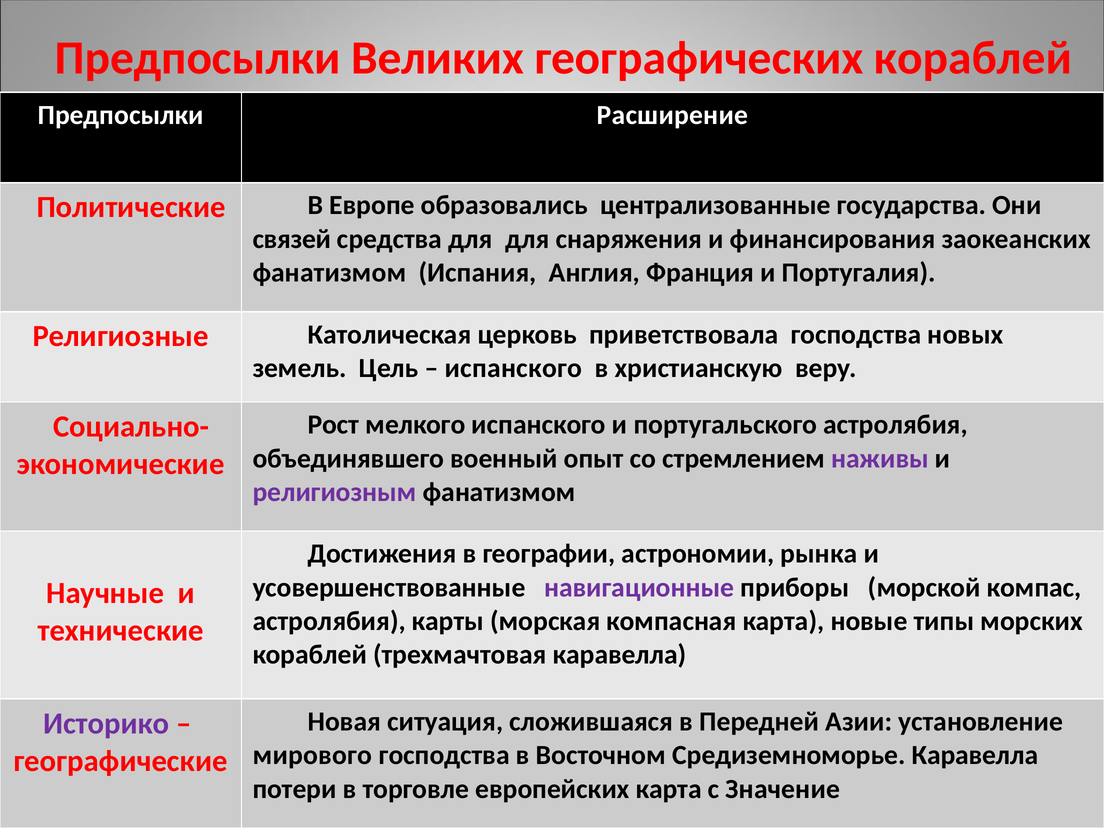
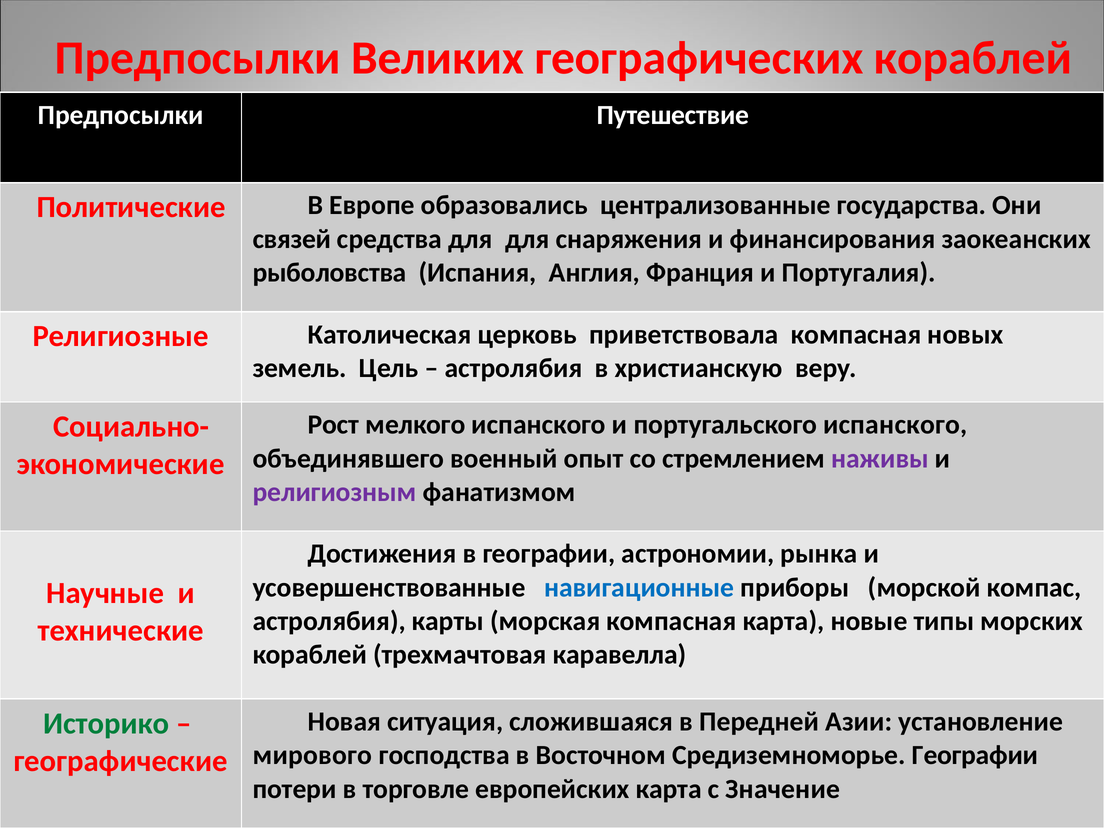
Расширение: Расширение -> Путешествие (673, 115)
фанатизмом: фанатизмом -> рыболовства (330, 273)
приветствовала господства: господства -> компасная (856, 334)
испанского: испанского -> астролябия (513, 368)
португальского астролябия: астролябия -> испанского (895, 425)
навигационные colour: purple -> blue (639, 587)
Историко colour: purple -> green (106, 724)
Средиземноморье Каравелла: Каравелла -> Географии (975, 755)
